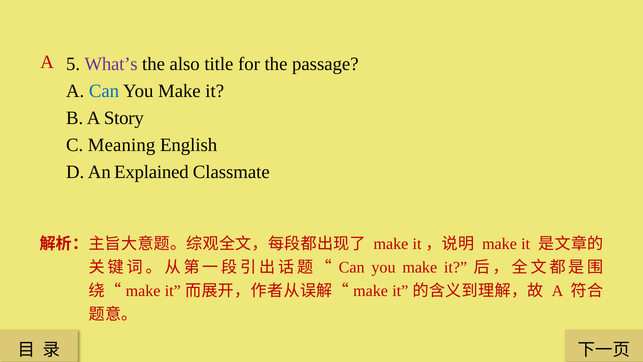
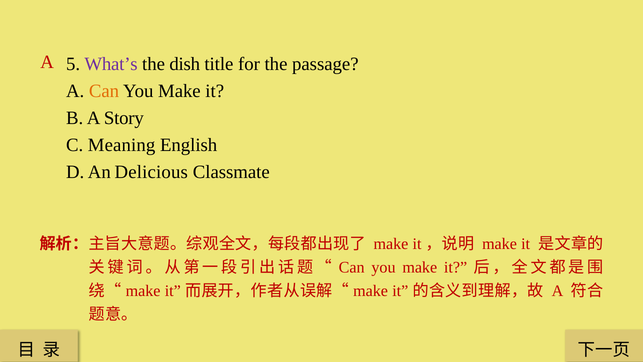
also: also -> dish (185, 64)
Can colour: blue -> orange (104, 91)
Explained: Explained -> Delicious (151, 172)
